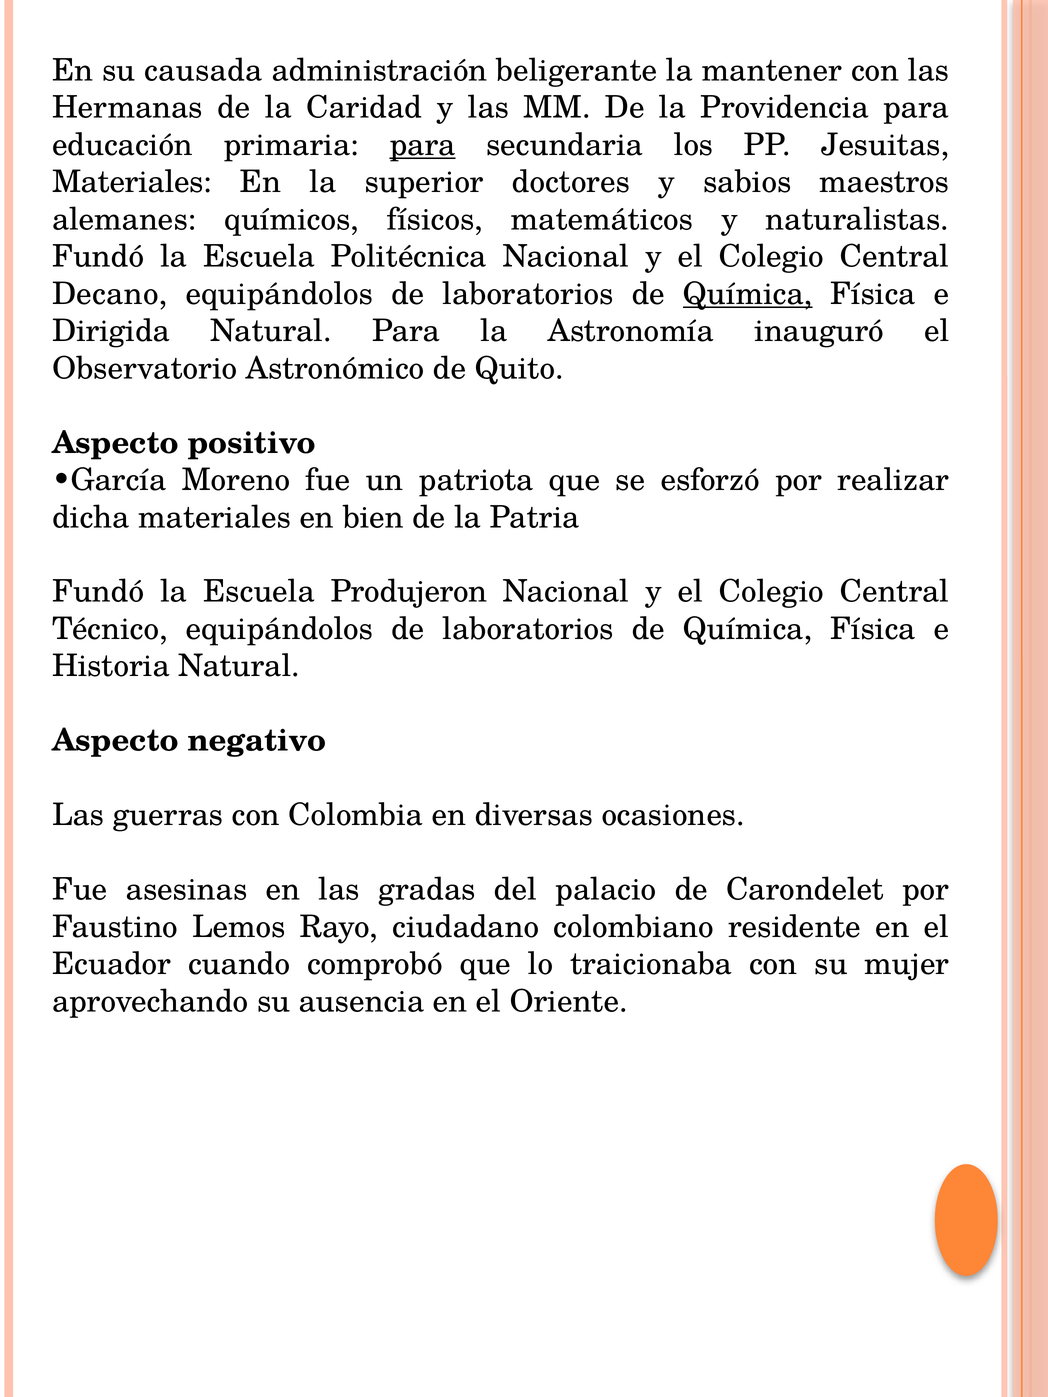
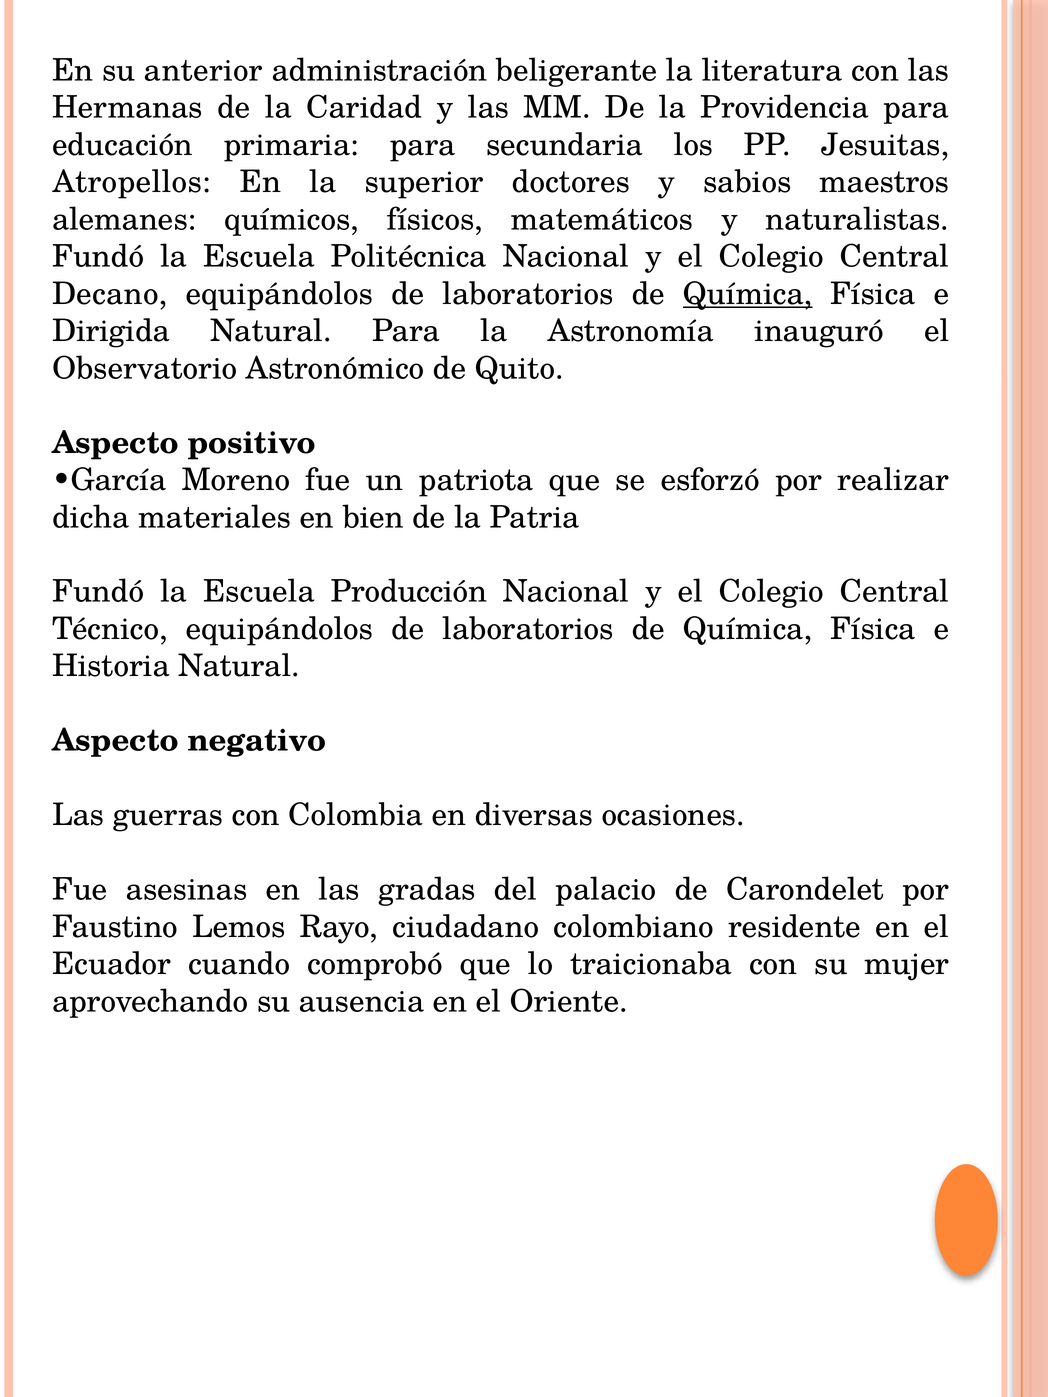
causada: causada -> anterior (203, 70)
mantener: mantener -> literatura (772, 70)
para underline: present -> none (423, 145)
Materiales: Materiales -> Atropellos (132, 182)
Produjeron: Produjeron -> Producción (409, 592)
